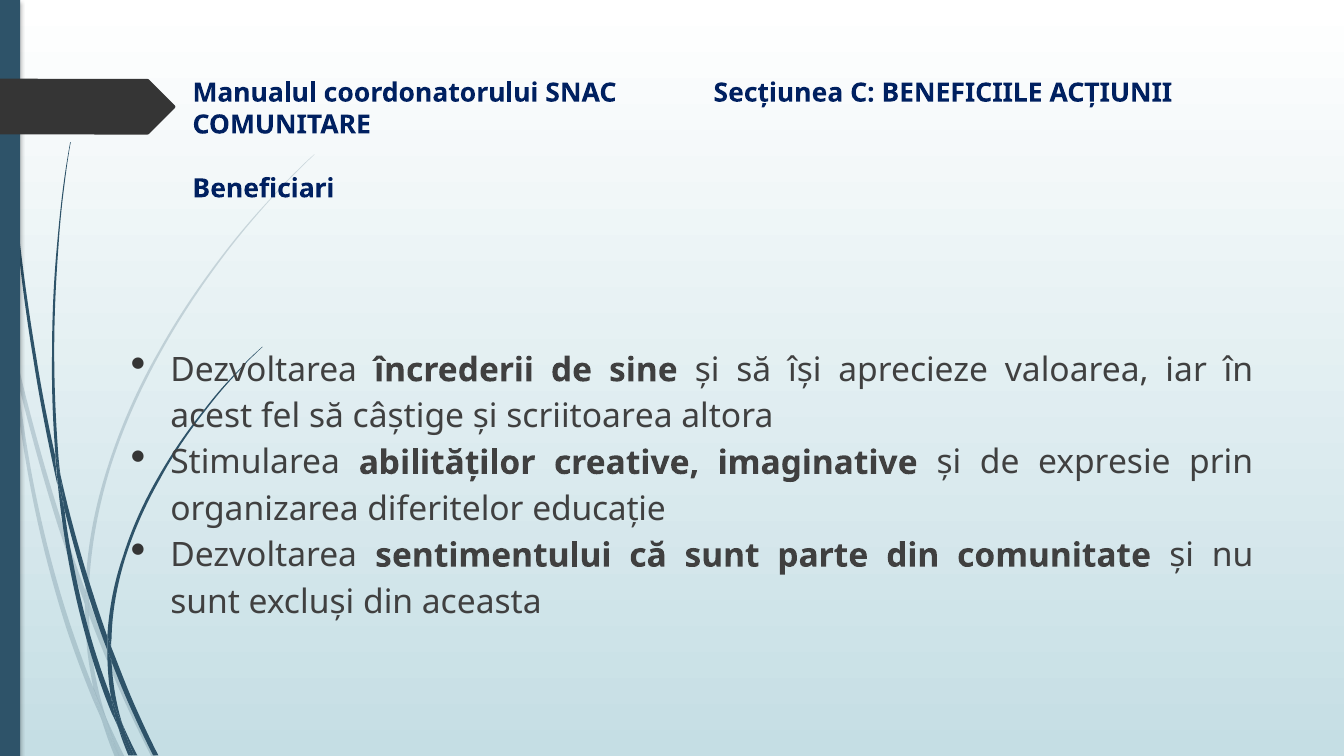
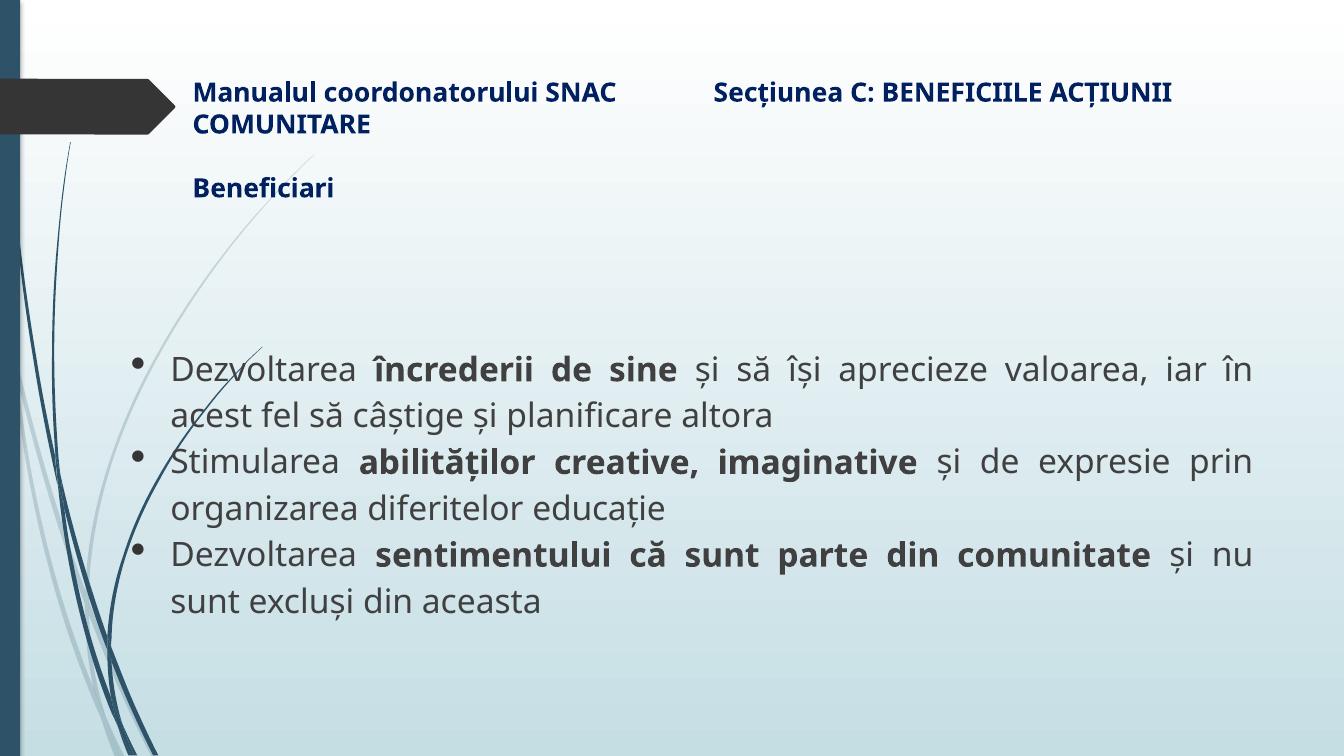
scriitoarea: scriitoarea -> planificare (589, 417)
